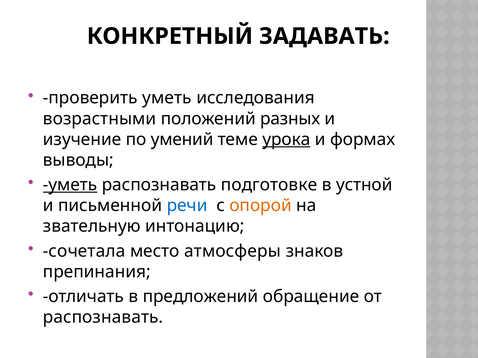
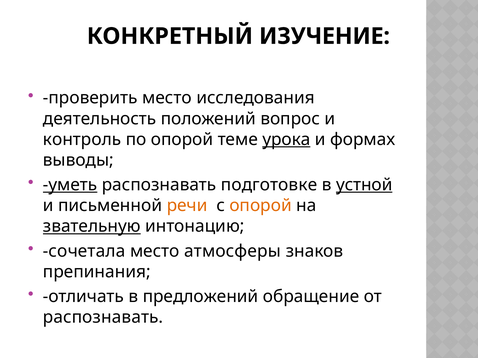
ЗАДАВАТЬ: ЗАДАВАТЬ -> ИЗУЧЕНИЕ (324, 36)
проверить уметь: уметь -> место (167, 98)
возрастными: возрастными -> деятельность (100, 119)
разных: разных -> вопрос (290, 119)
изучение: изучение -> контроль (82, 140)
по умений: умений -> опорой (182, 140)
устной underline: none -> present (364, 185)
речи colour: blue -> orange (187, 206)
звательную underline: none -> present (92, 227)
